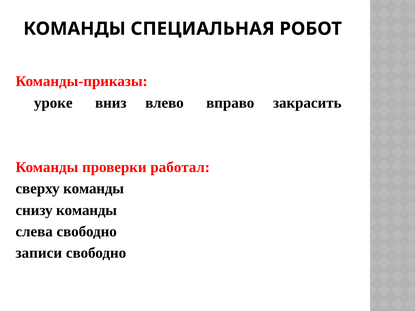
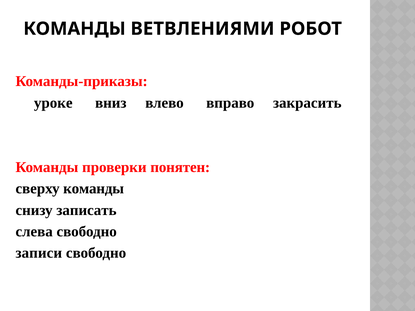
СПЕЦИАЛЬНАЯ: СПЕЦИАЛЬНАЯ -> ВЕТВЛЕНИЯМИ (203, 29)
работал: работал -> понятен (180, 167)
снизу команды: команды -> записать (86, 210)
